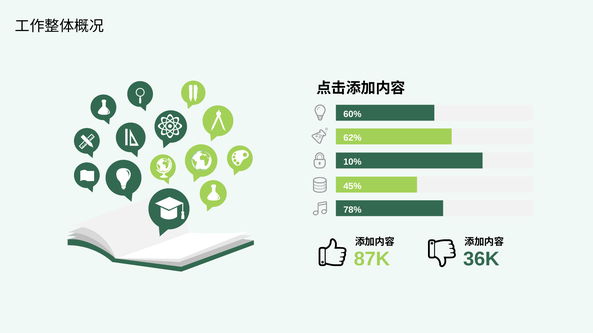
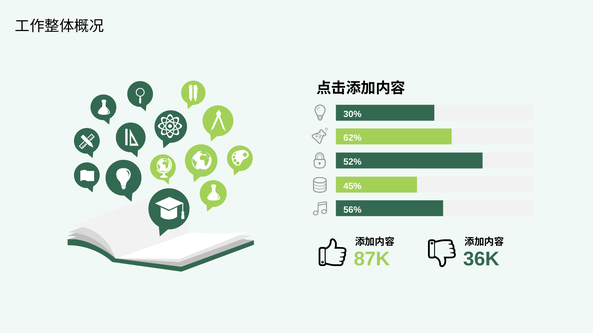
60%: 60% -> 30% (352, 114)
10%: 10% -> 52% (352, 162)
78%: 78% -> 56% (352, 210)
